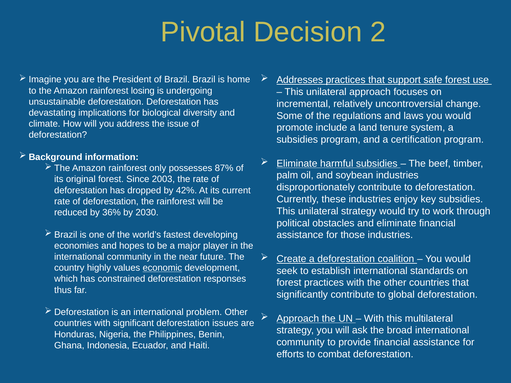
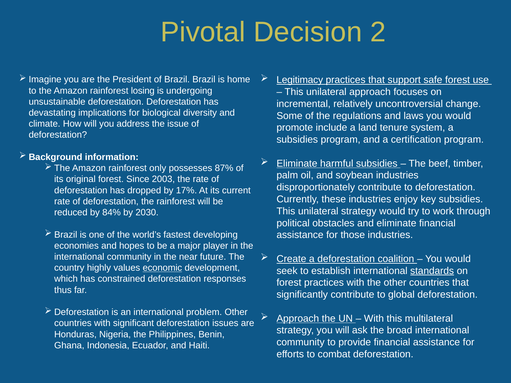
Addresses: Addresses -> Legitimacy (300, 80)
42%: 42% -> 17% (186, 190)
36%: 36% -> 84% (112, 213)
standards underline: none -> present (432, 271)
